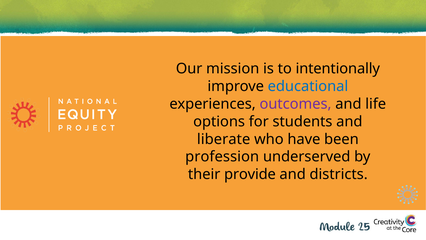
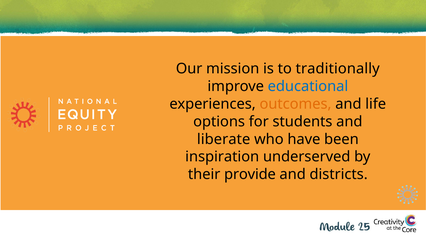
intentionally: intentionally -> traditionally (338, 69)
outcomes colour: purple -> orange (295, 104)
profession: profession -> inspiration (222, 157)
